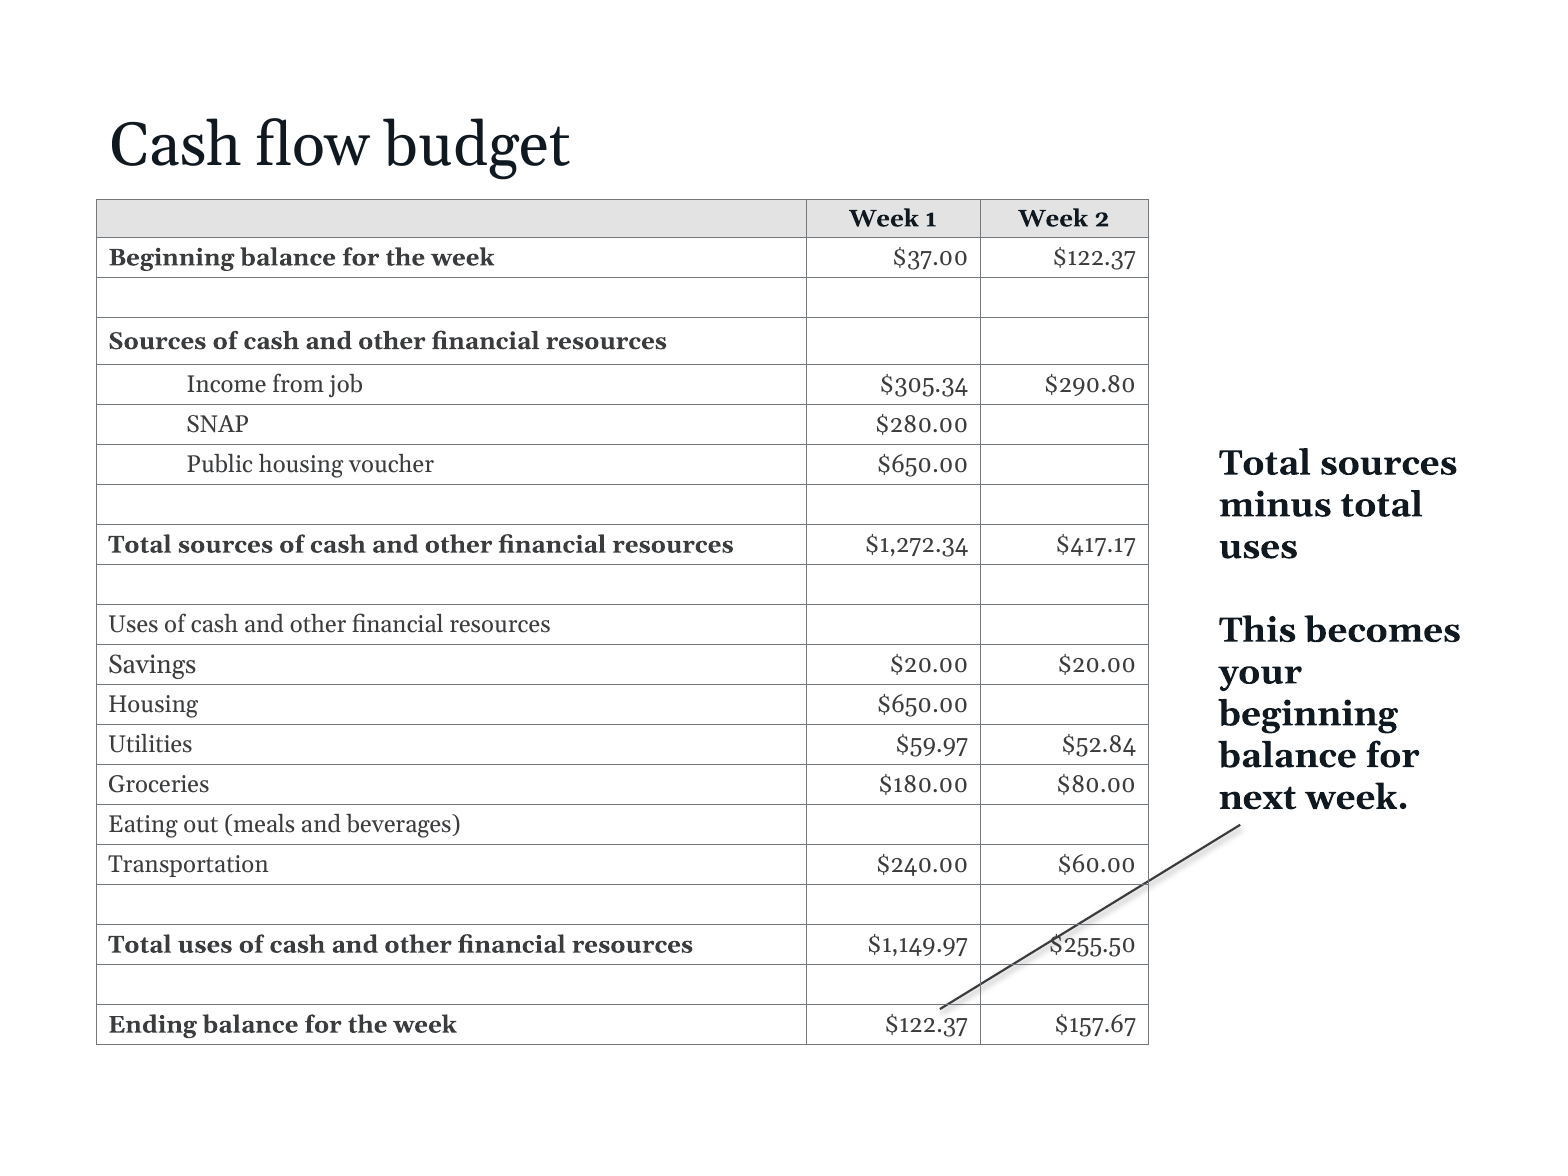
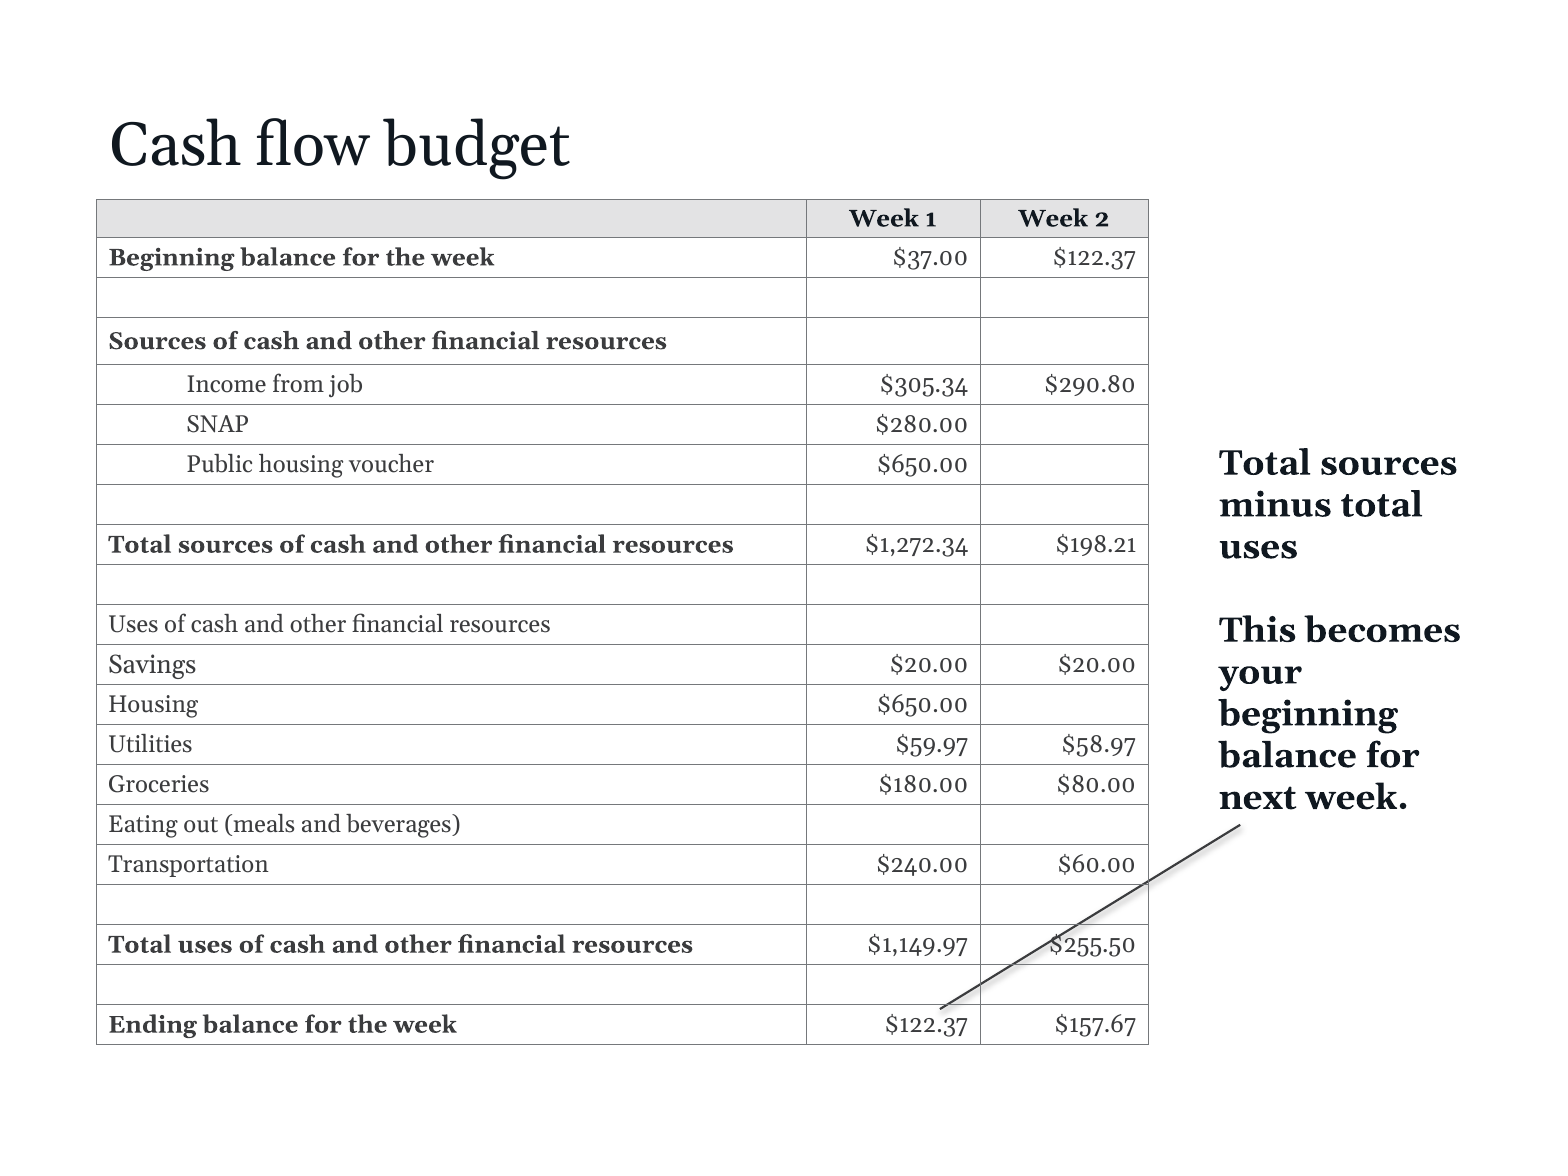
$417.17: $417.17 -> $198.21 (1096, 545)
$52.84: $52.84 -> $58.97 (1099, 745)
